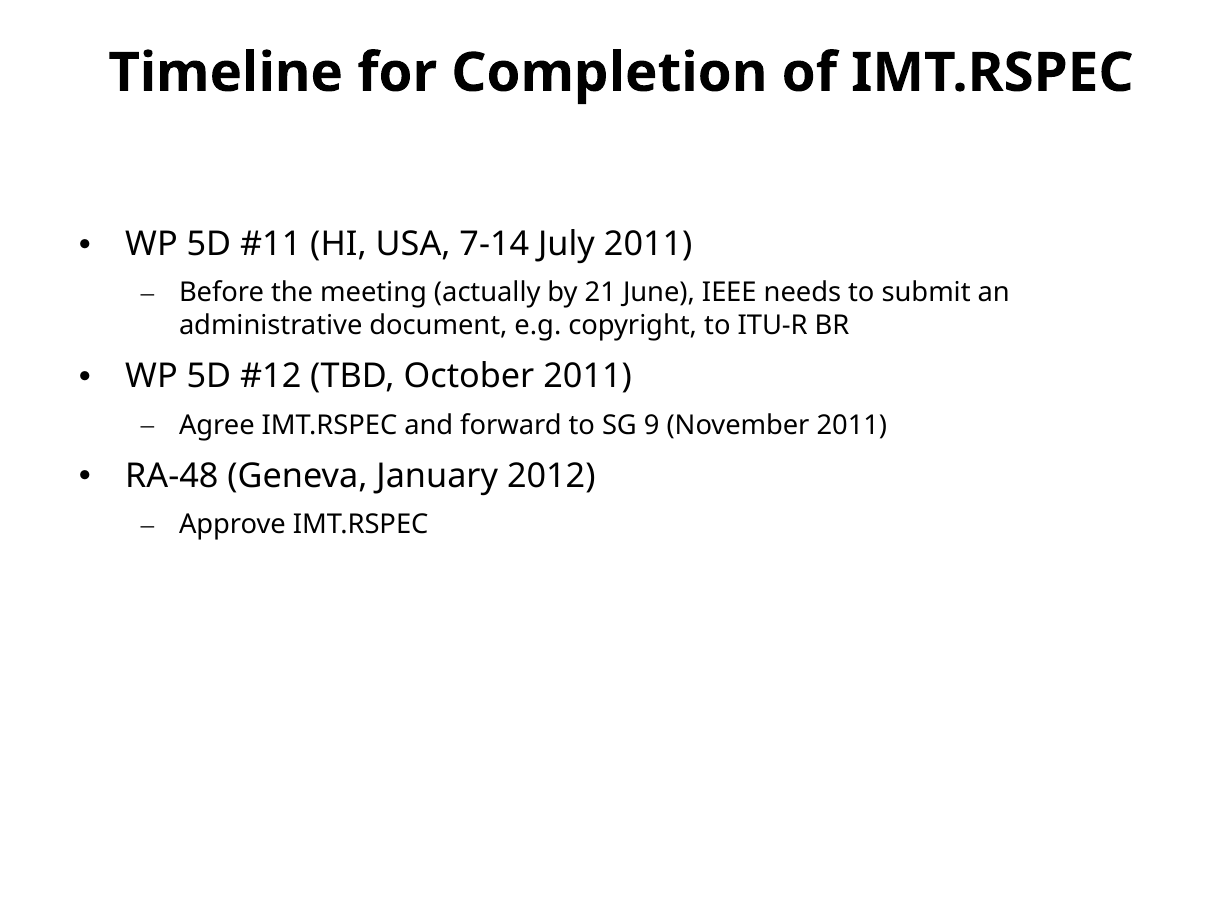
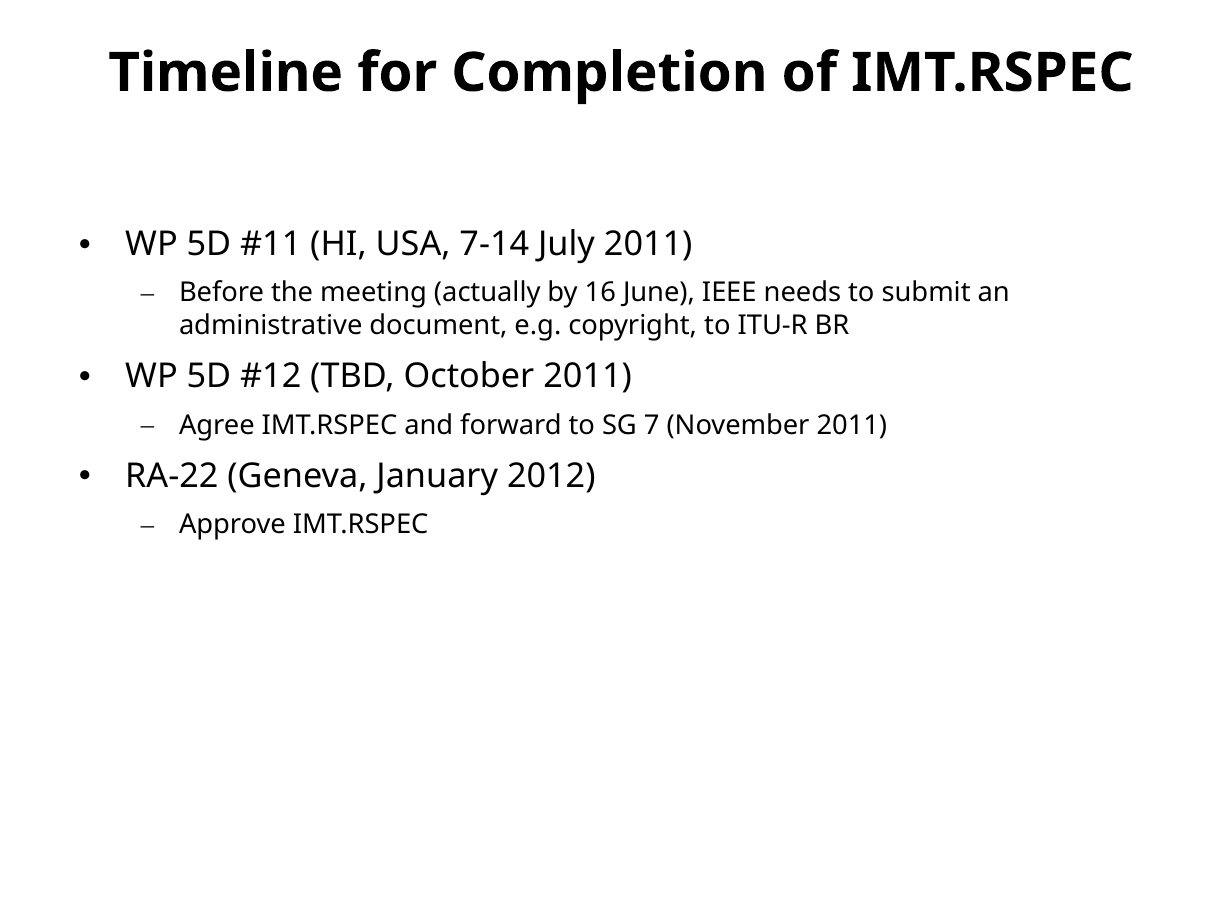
21: 21 -> 16 (600, 293)
9: 9 -> 7 (652, 425)
RA-48: RA-48 -> RA-22 (172, 476)
